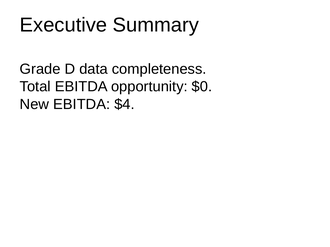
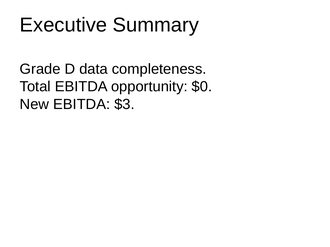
$4: $4 -> $3 (124, 104)
